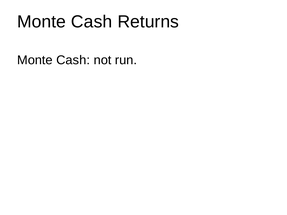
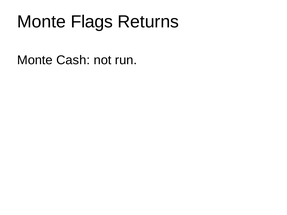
Cash: Cash -> Flags (92, 22)
